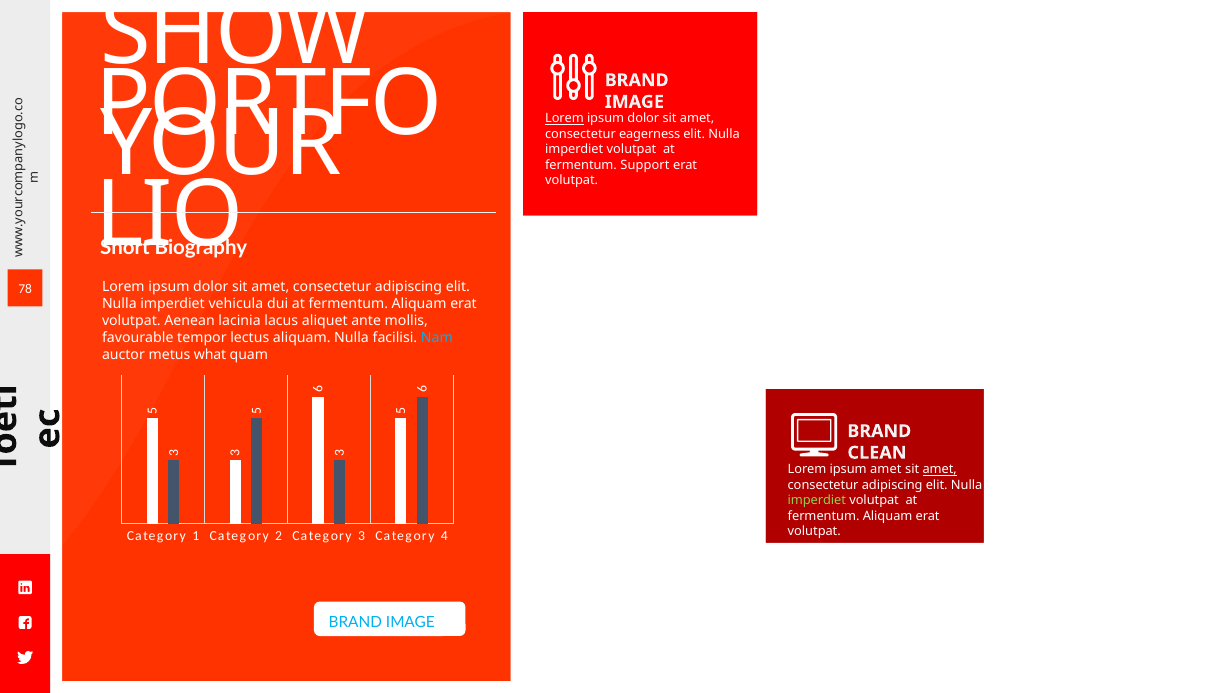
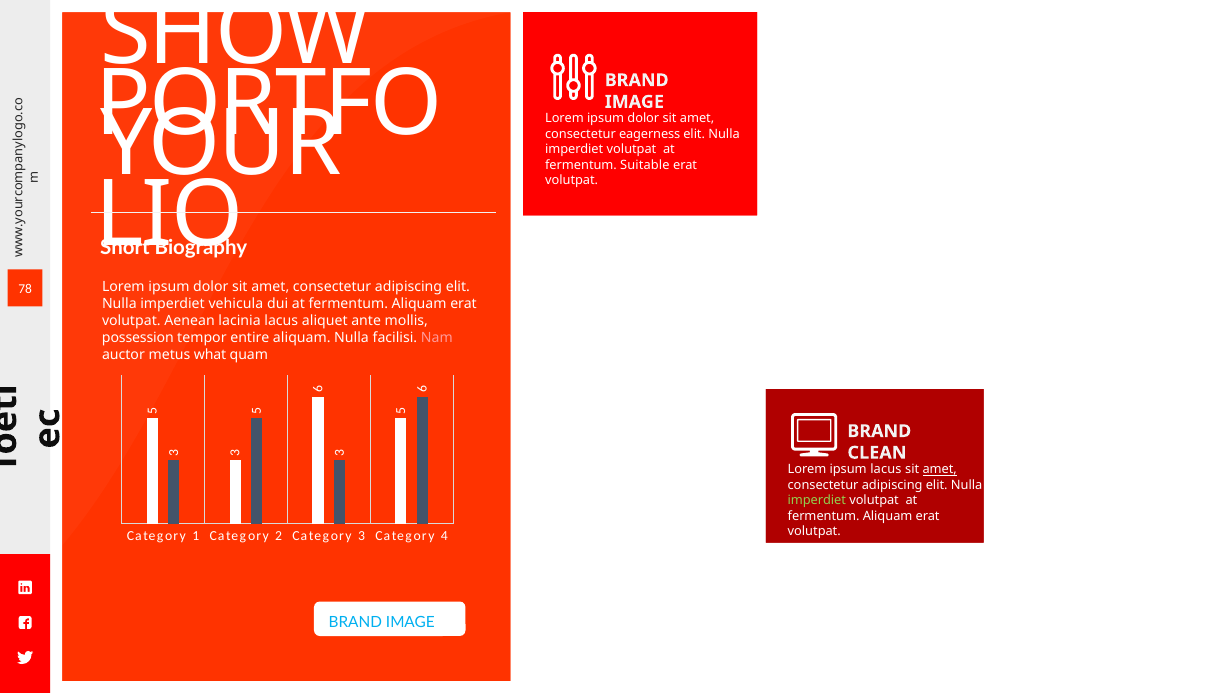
Lorem underline: present -> none (564, 118)
Support: Support -> Suitable (645, 165)
favourable: favourable -> possession (138, 337)
lectus: lectus -> entire (250, 337)
Nam colour: light blue -> pink (437, 337)
ipsum amet: amet -> lacus (886, 469)
